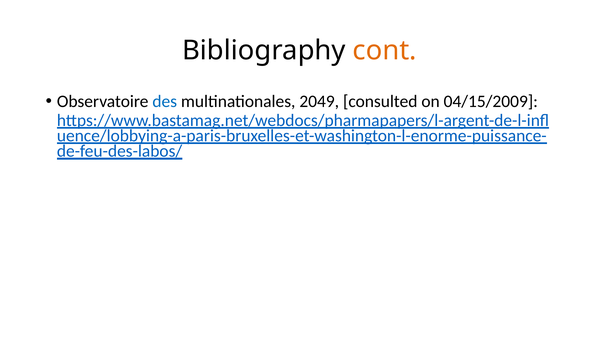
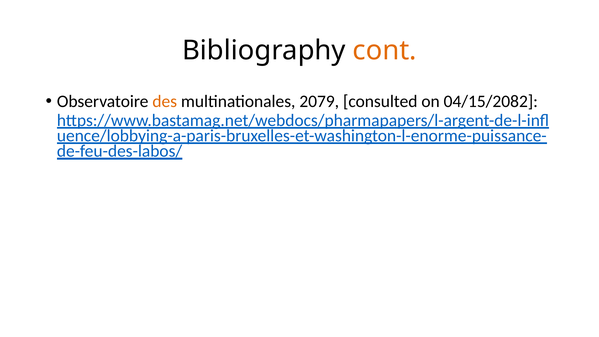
des colour: blue -> orange (165, 101)
2049: 2049 -> 2079 (319, 101)
04/15/2009: 04/15/2009 -> 04/15/2082 (491, 101)
